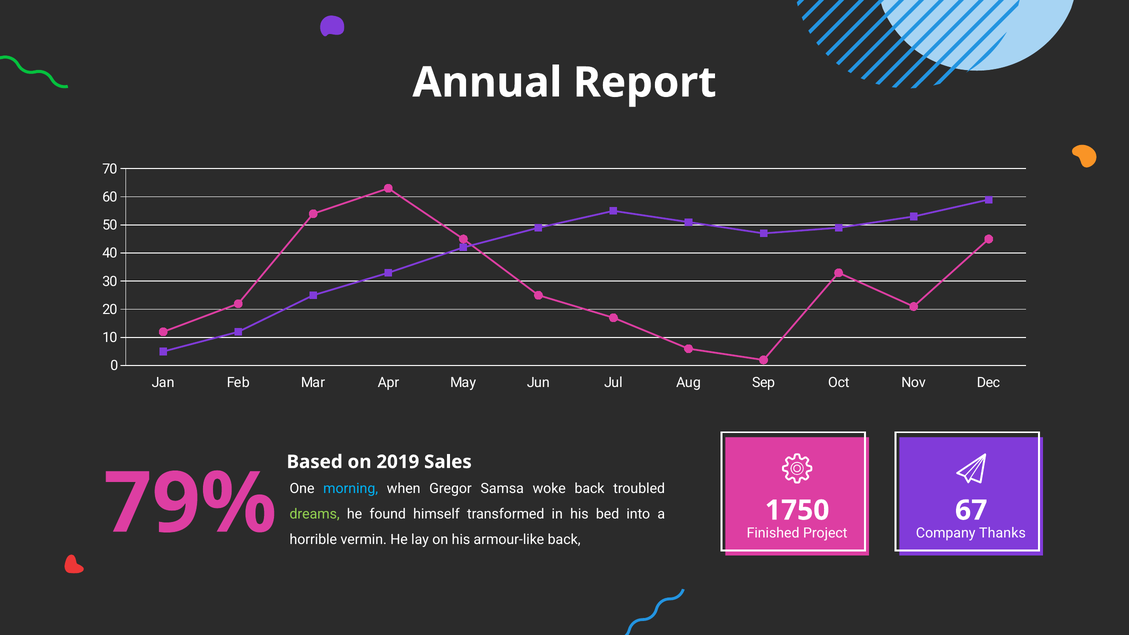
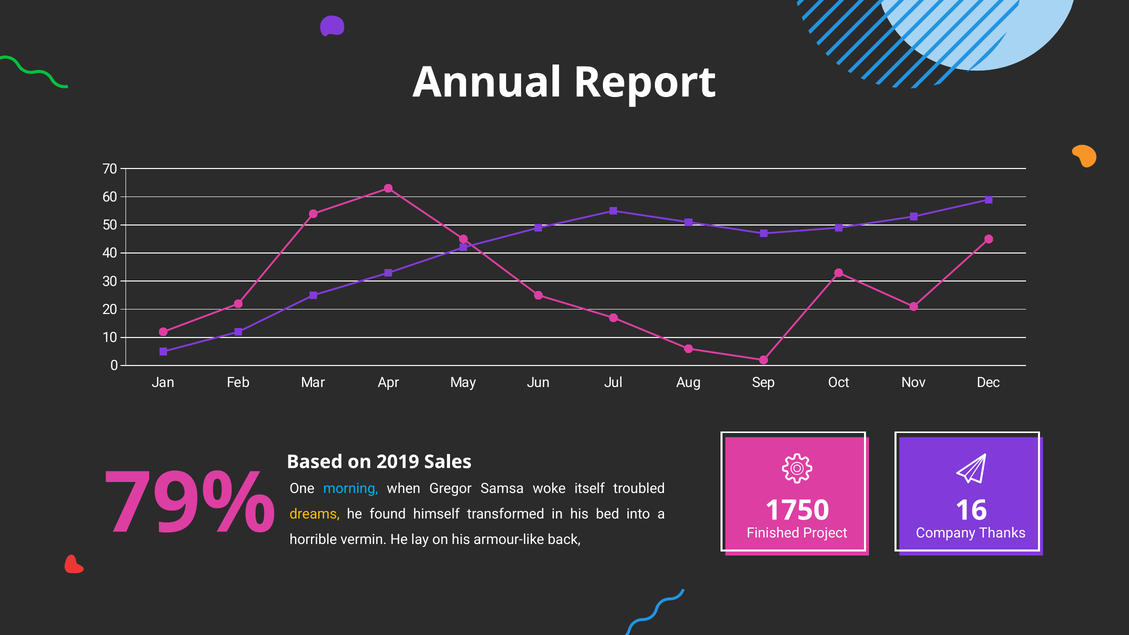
woke back: back -> itself (590, 489)
dreams colour: light green -> yellow (315, 514)
67: 67 -> 16 (971, 510)
